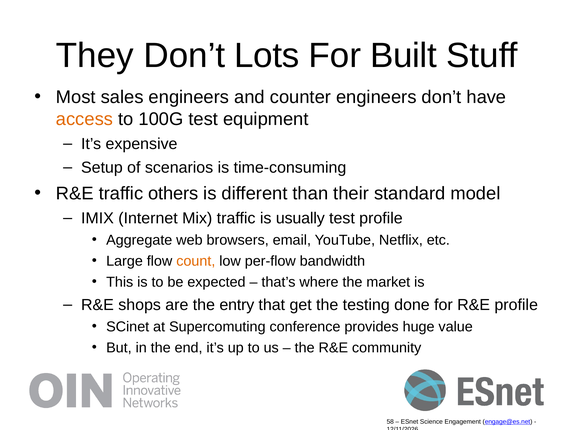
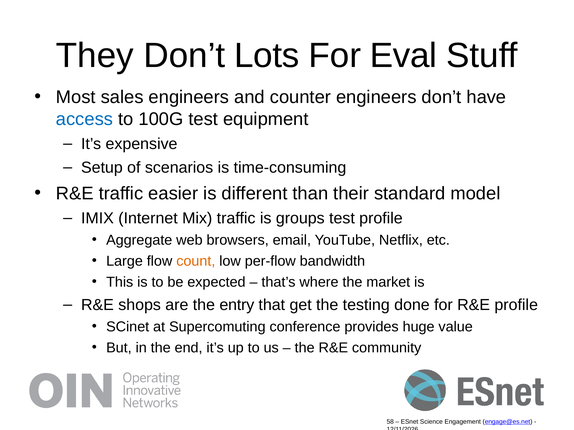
Built: Built -> Eval (403, 56)
access colour: orange -> blue (84, 119)
others: others -> easier (173, 194)
usually: usually -> groups (300, 218)
